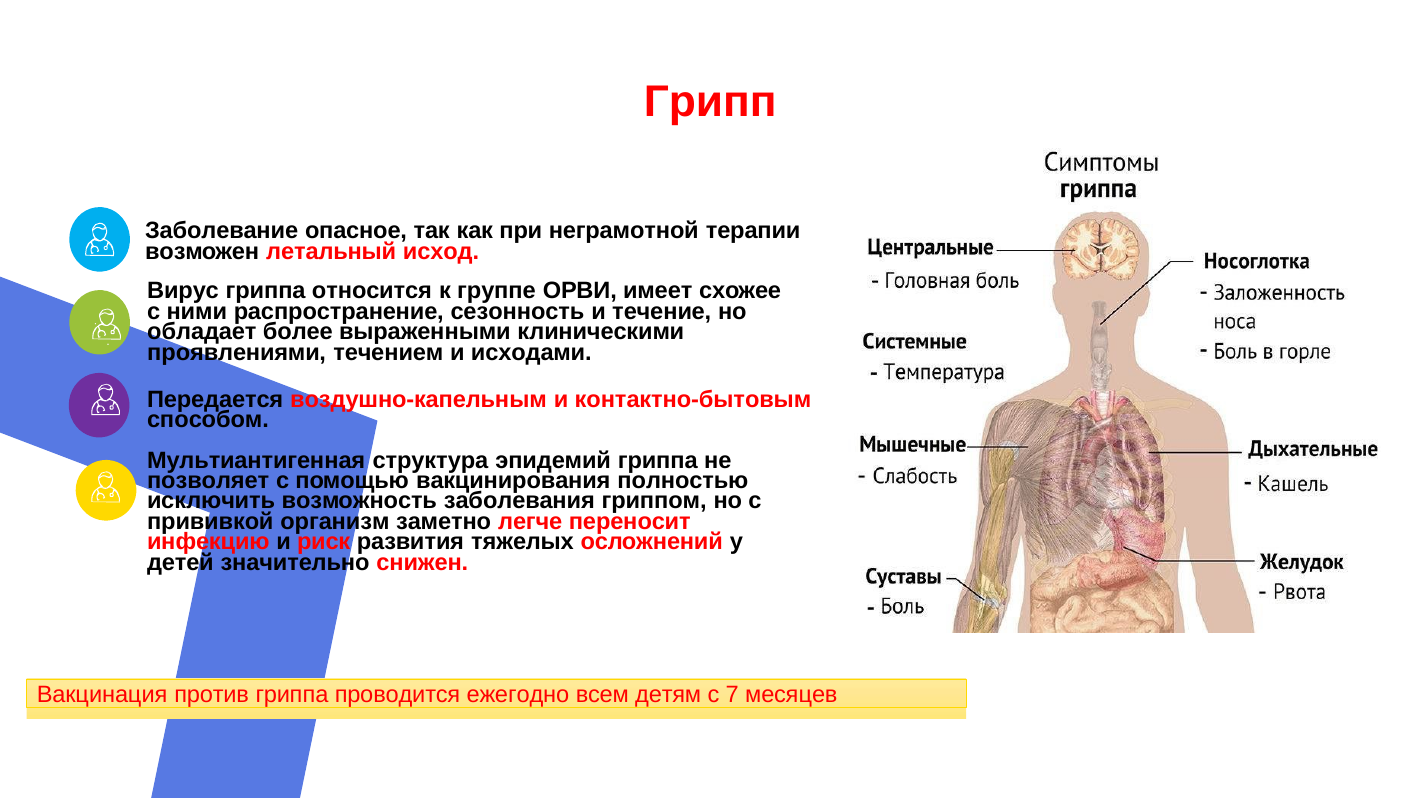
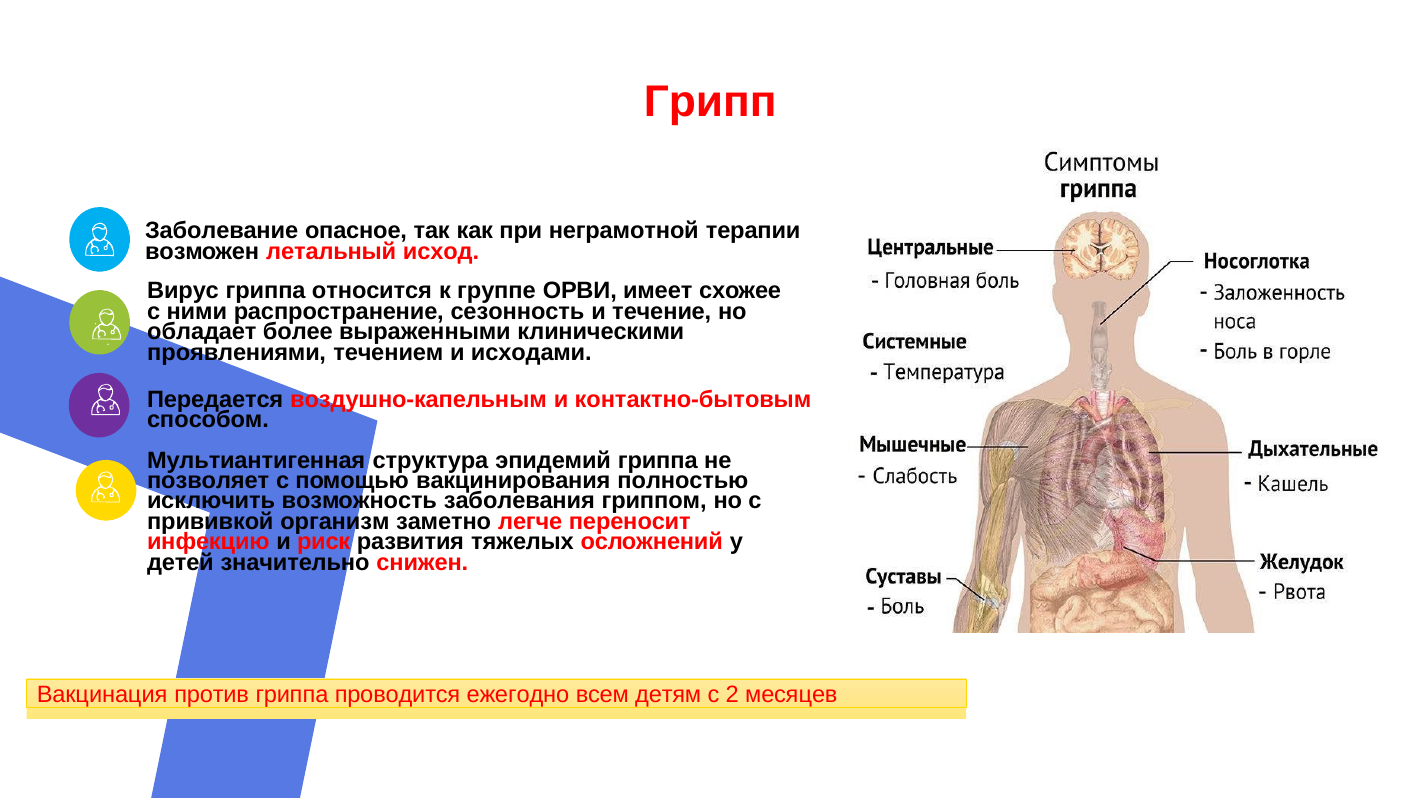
7: 7 -> 2 (732, 695)
